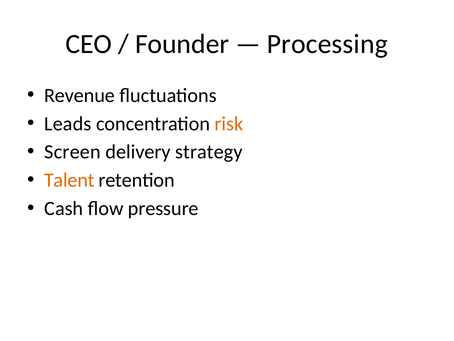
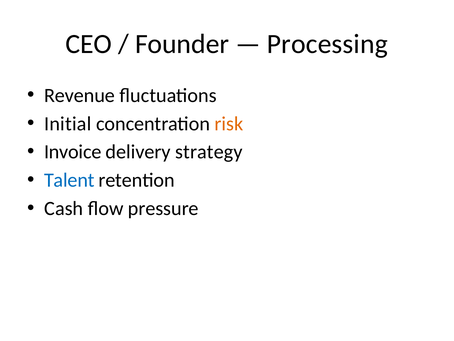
Leads: Leads -> Initial (68, 123)
Screen: Screen -> Invoice (73, 152)
Talent colour: orange -> blue (69, 180)
